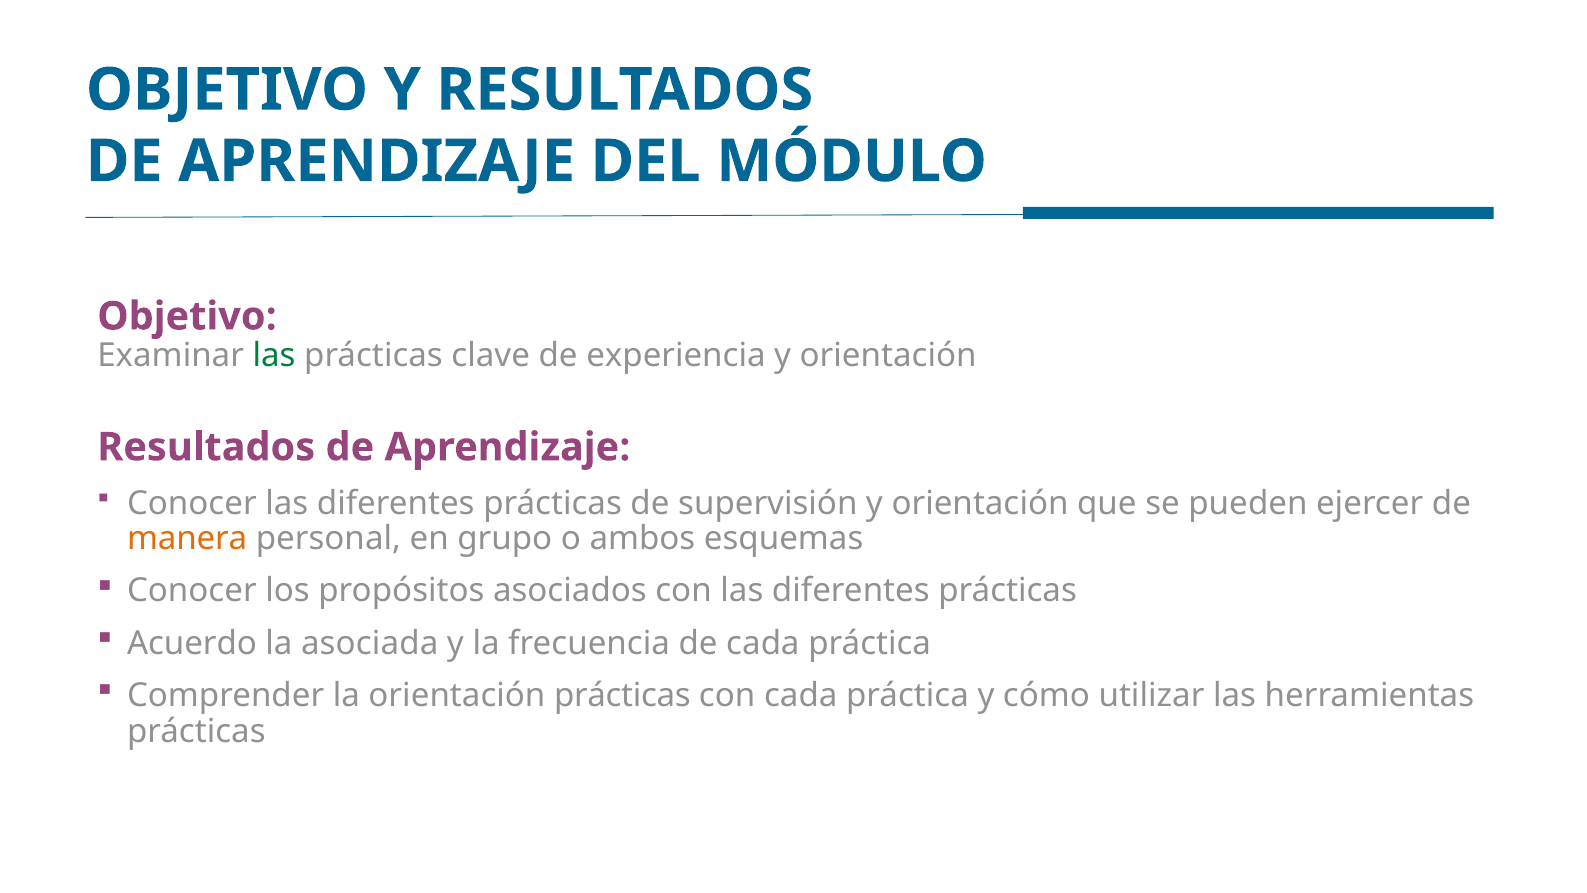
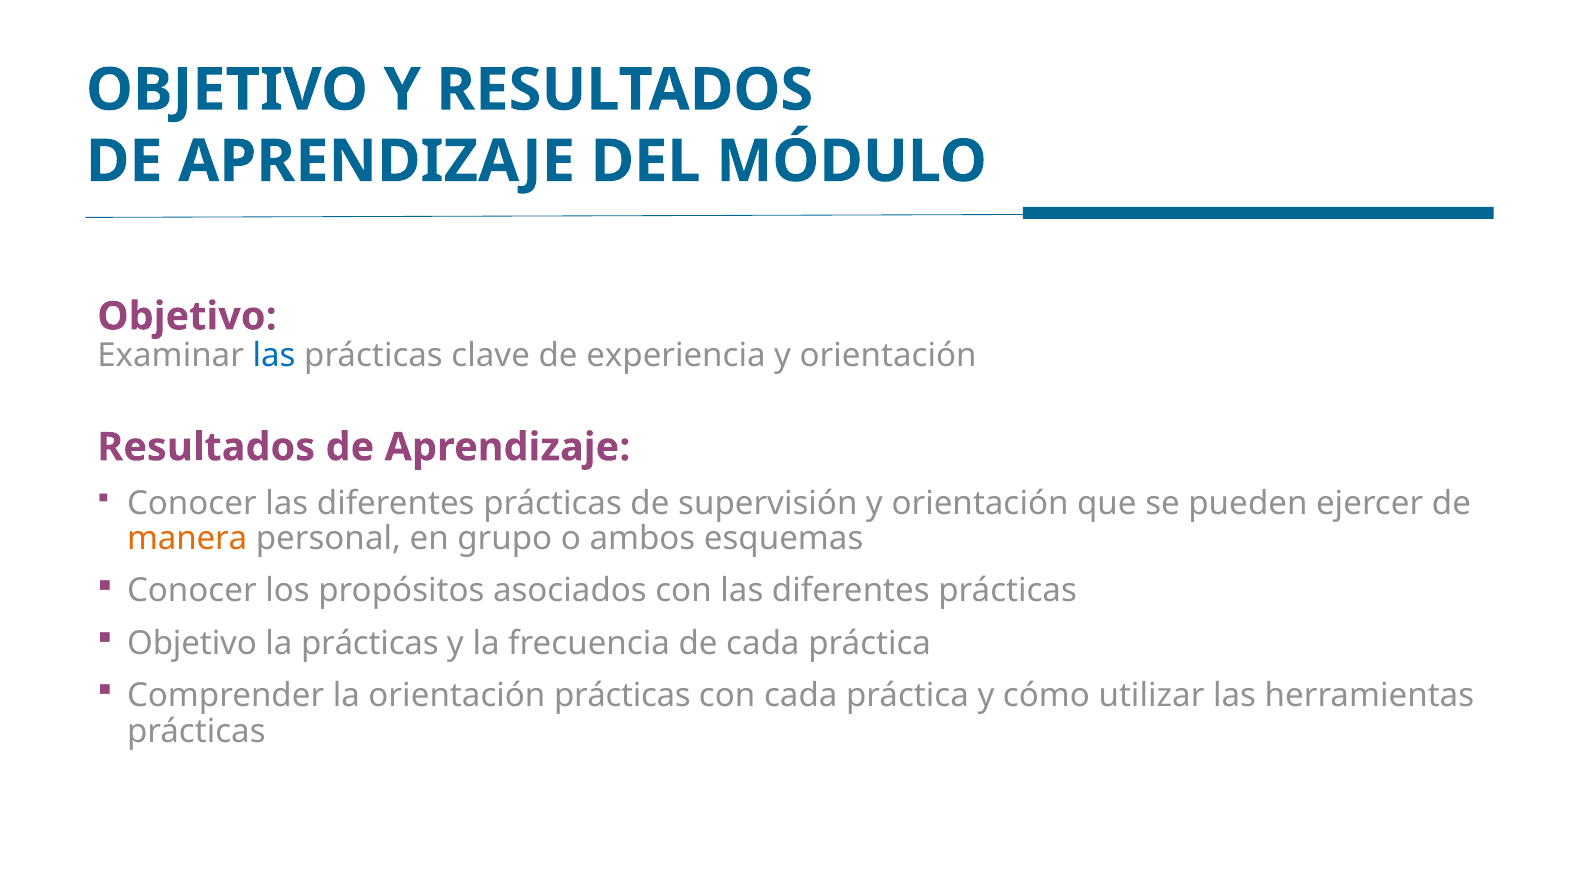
las colour: green -> blue (274, 356)
Acuerdo: Acuerdo -> Objetivo (192, 643)
la asociada: asociada -> prácticas (370, 643)
